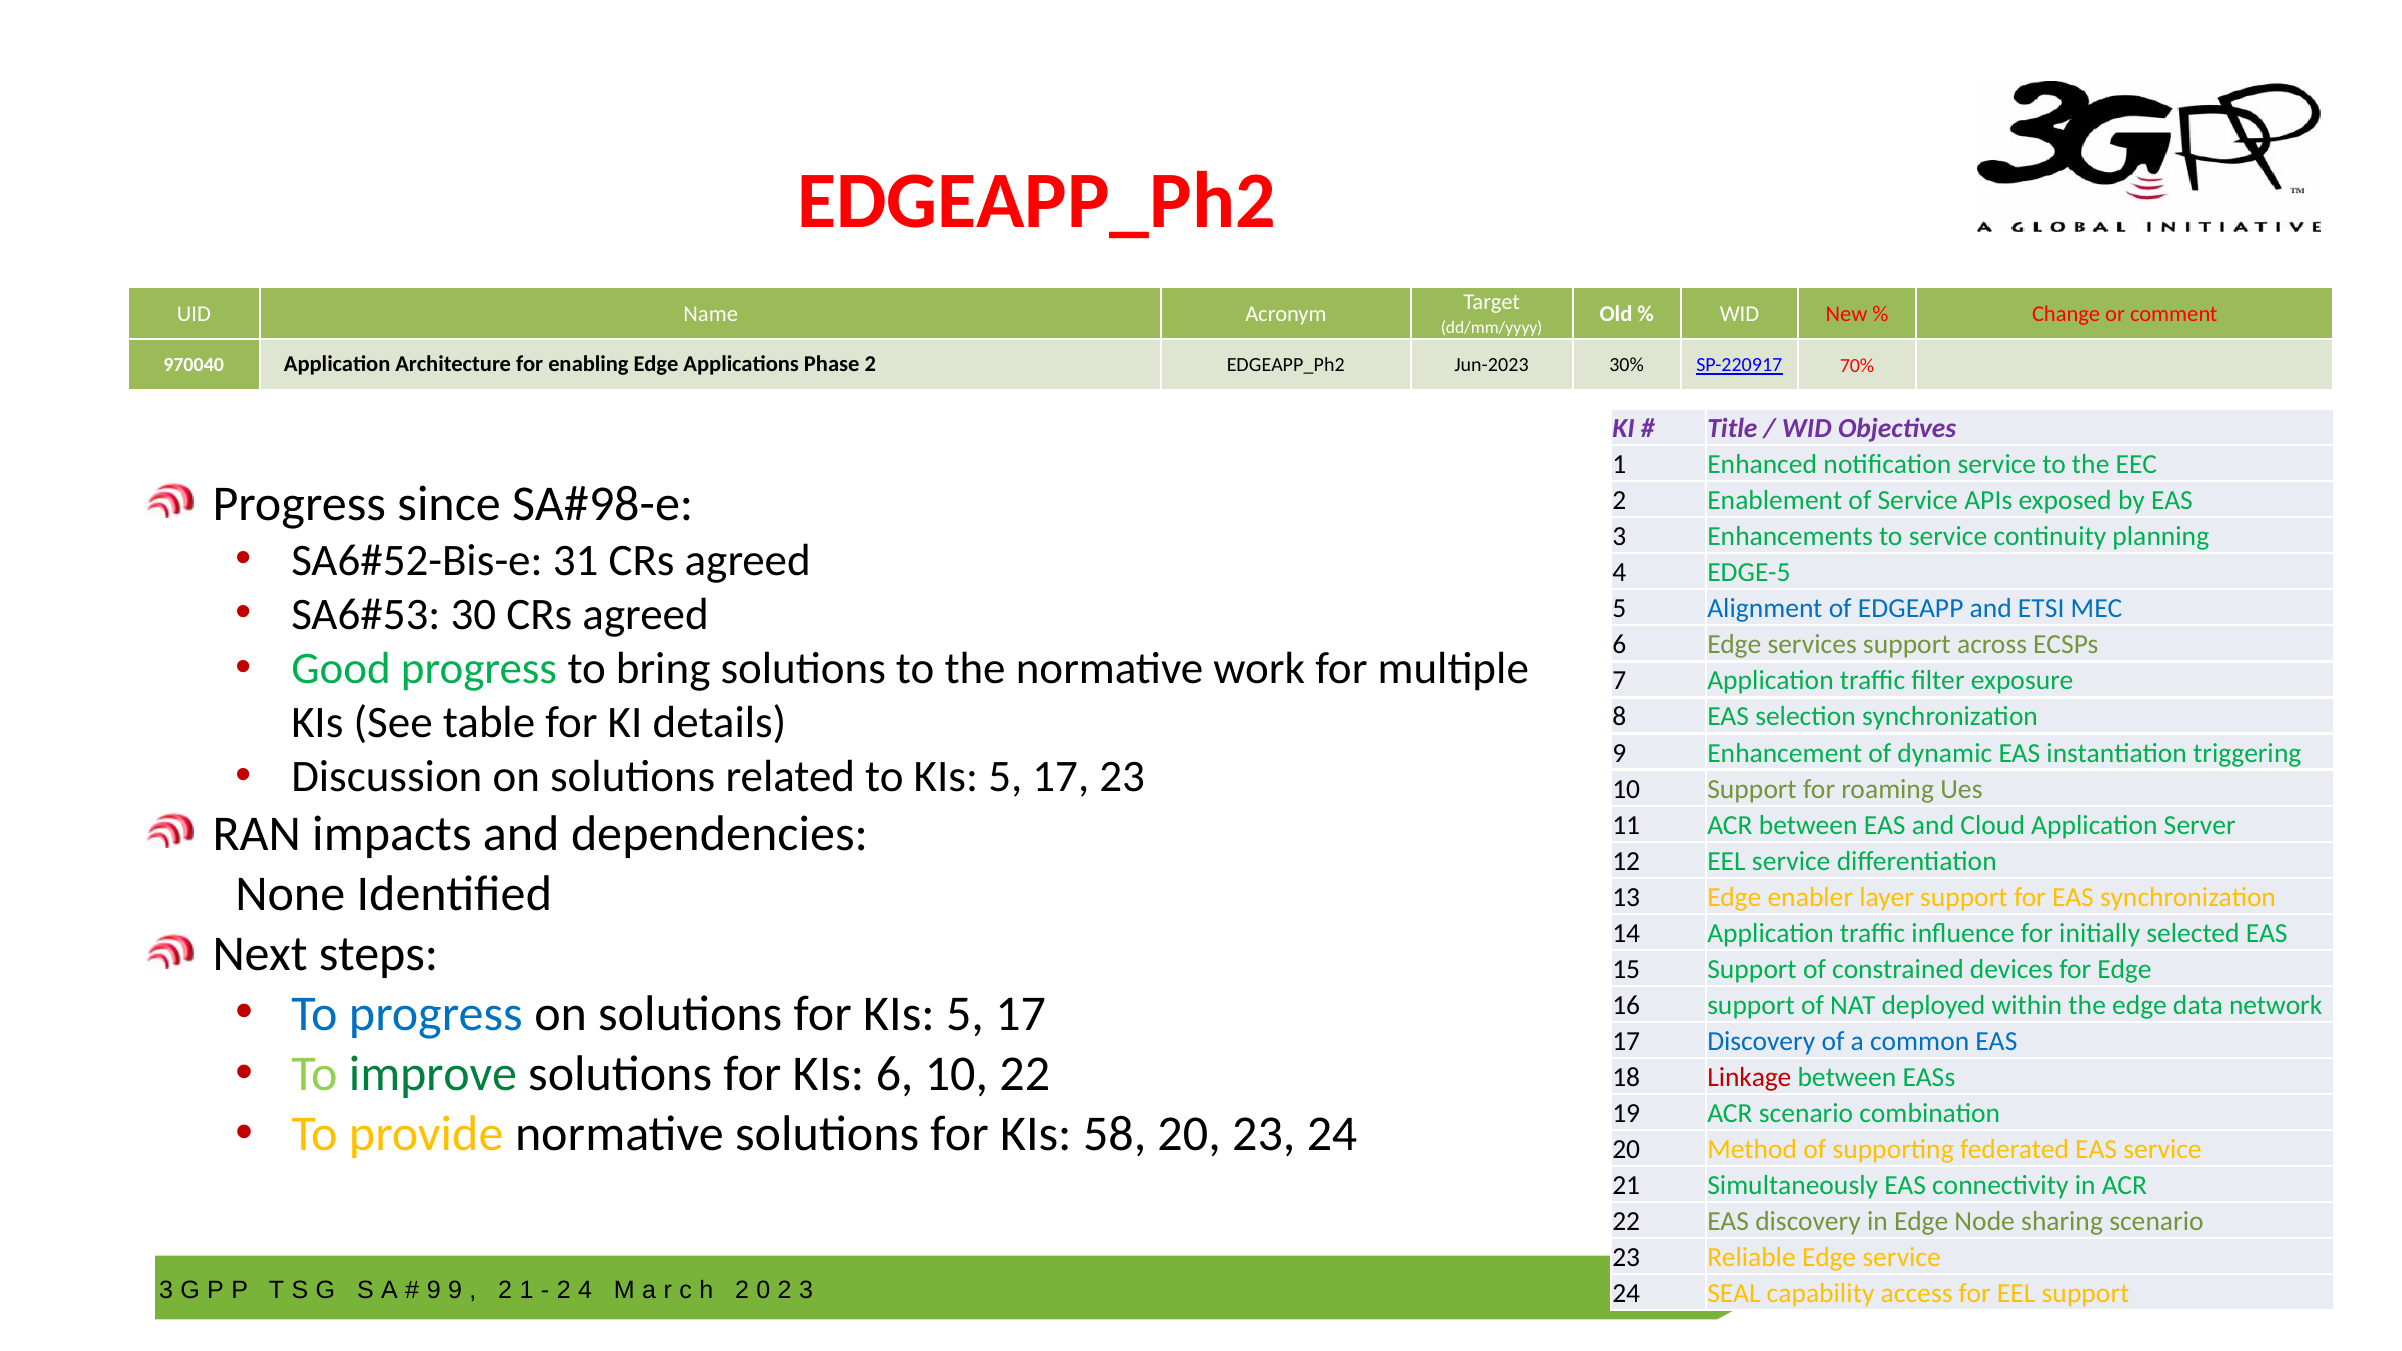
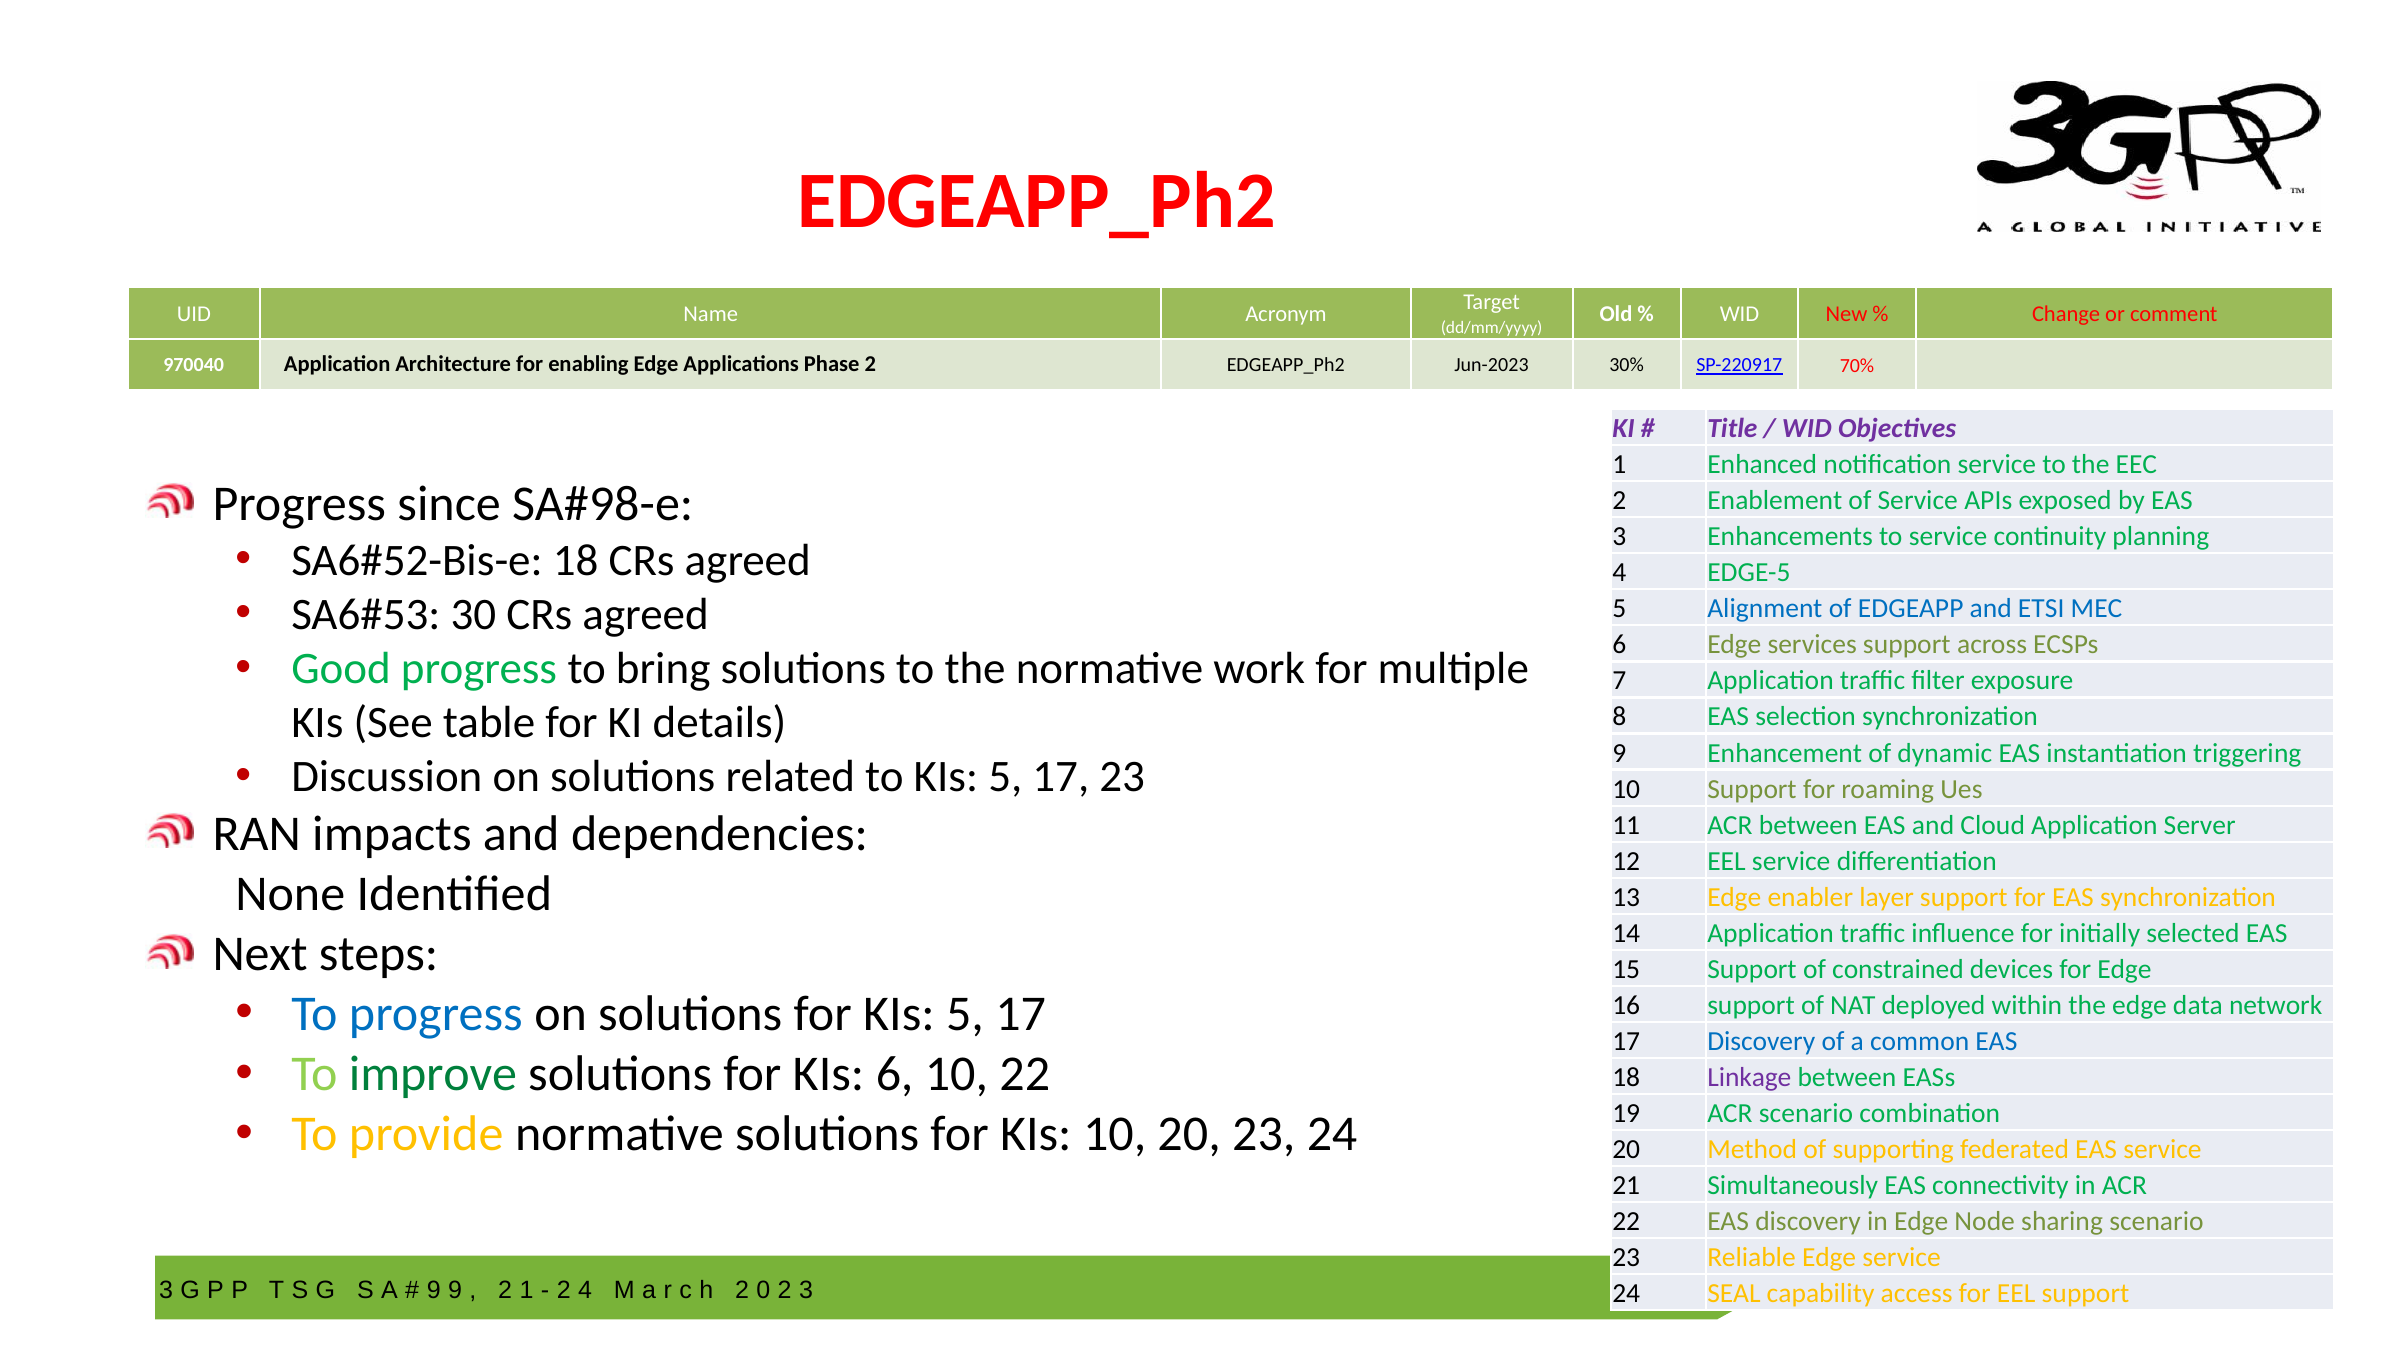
31: 31 -> 18 (576, 561)
Linkage colour: red -> purple (1749, 1077)
KIs 58: 58 -> 10 (1115, 1135)
